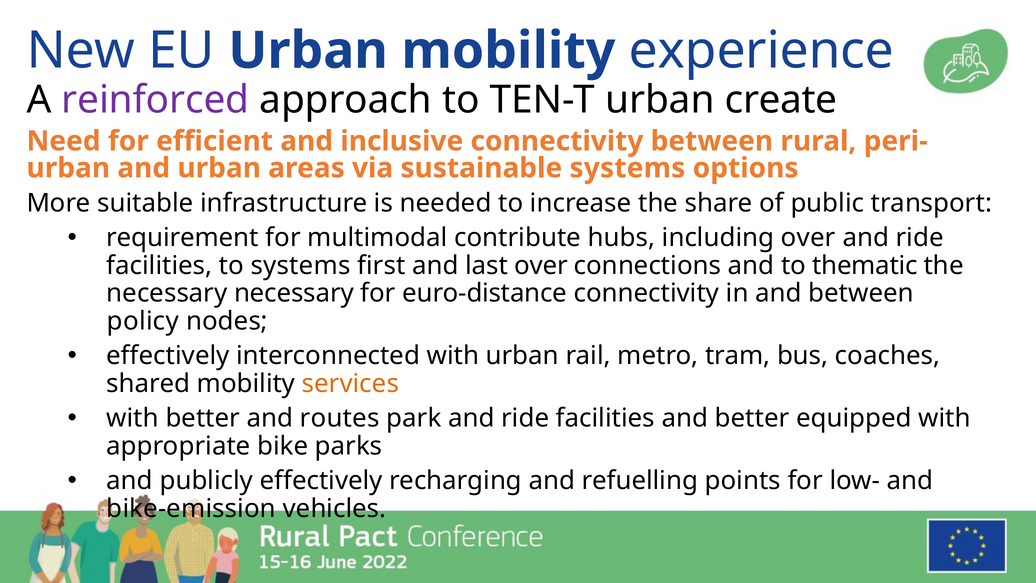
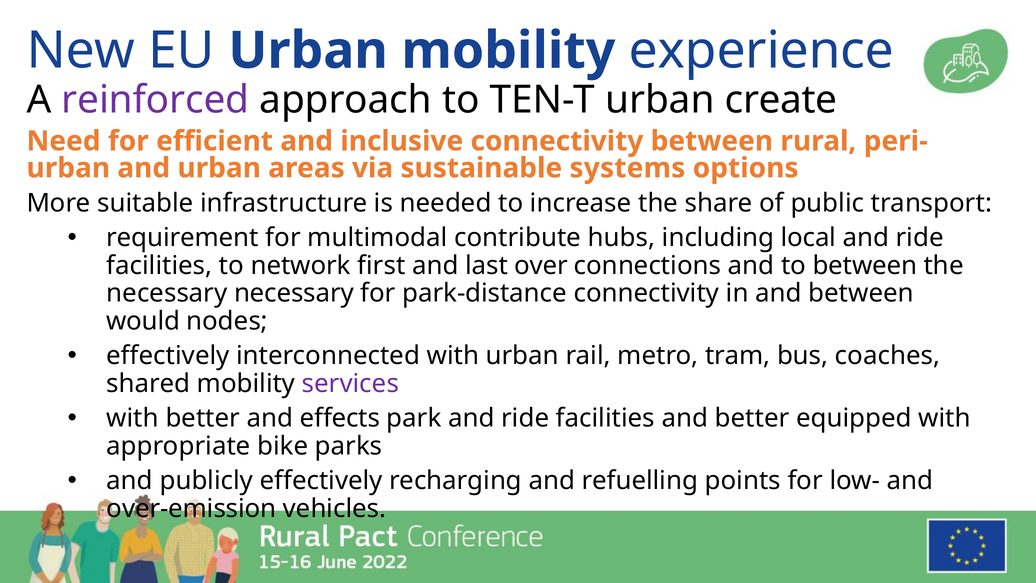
including over: over -> local (808, 237)
to systems: systems -> network (301, 265)
to thematic: thematic -> between (865, 265)
euro-distance: euro-distance -> park-distance (485, 293)
policy: policy -> would (143, 321)
services colour: orange -> purple (350, 384)
routes: routes -> effects (340, 418)
bike-emission: bike-emission -> over-emission (191, 508)
